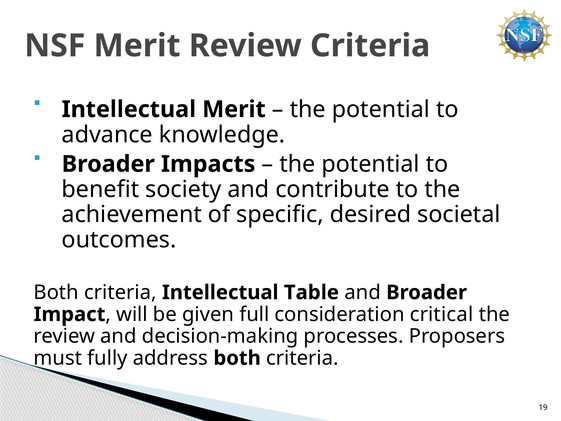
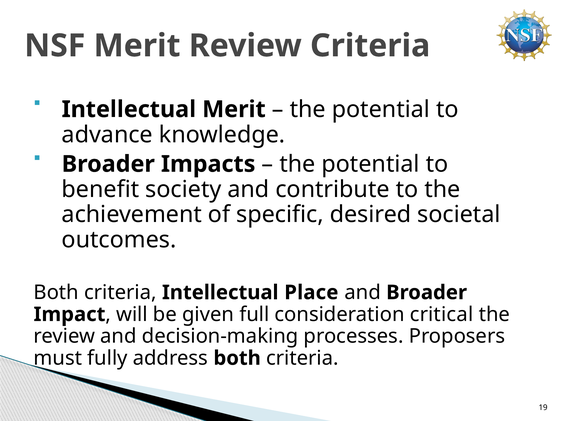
Table: Table -> Place (311, 292)
